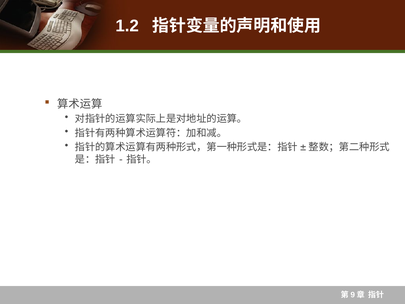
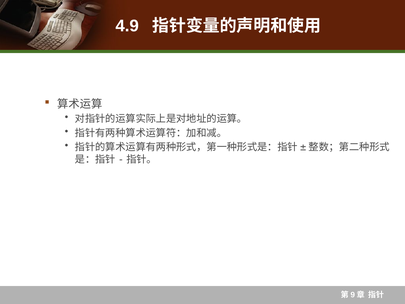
1.2: 1.2 -> 4.9 (127, 26)
